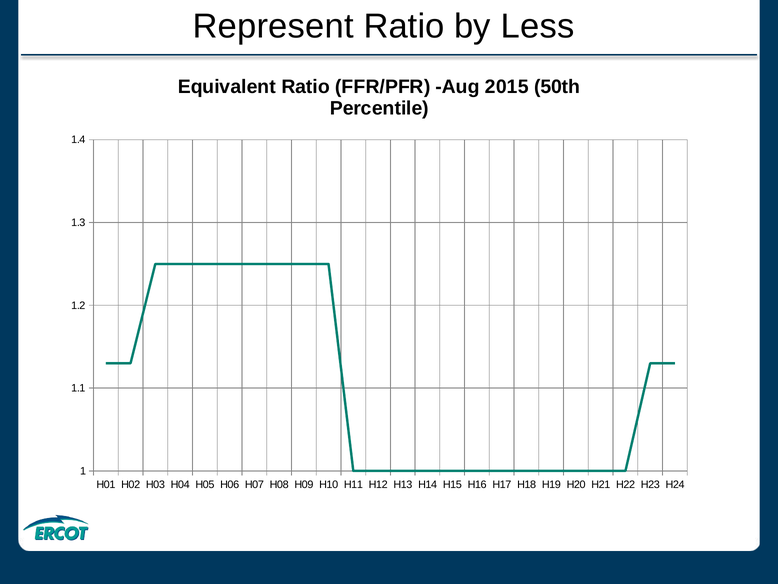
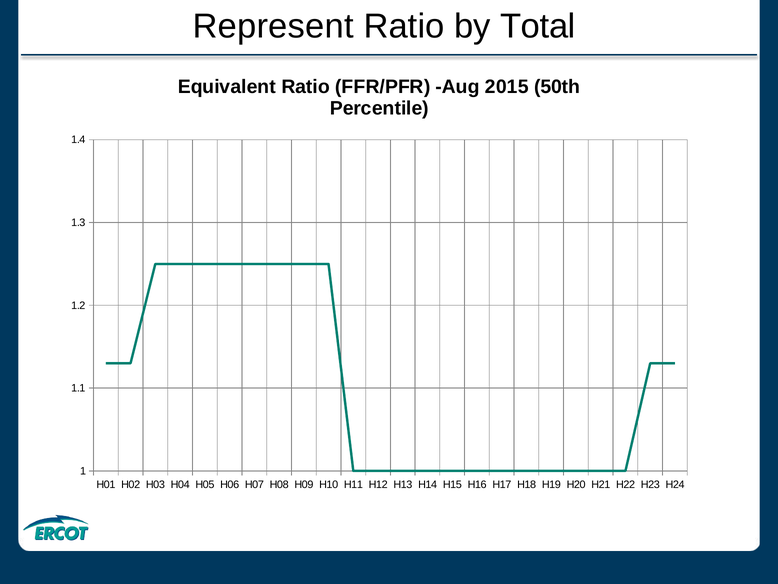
Less: Less -> Total (538, 26)
